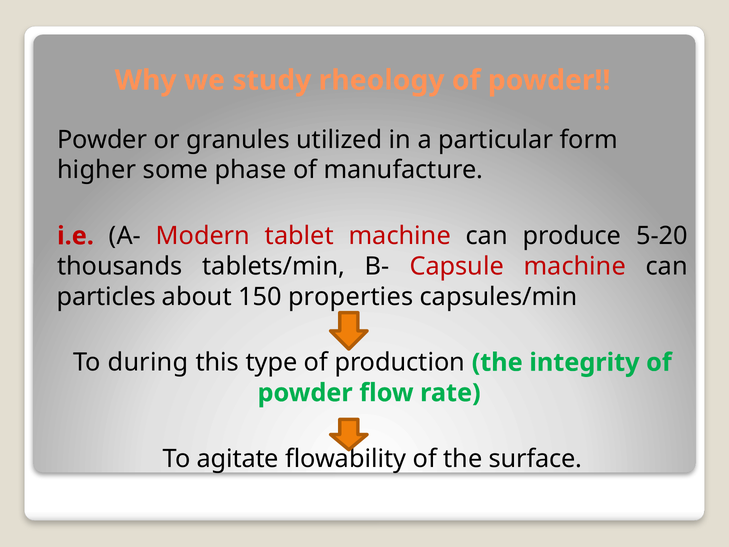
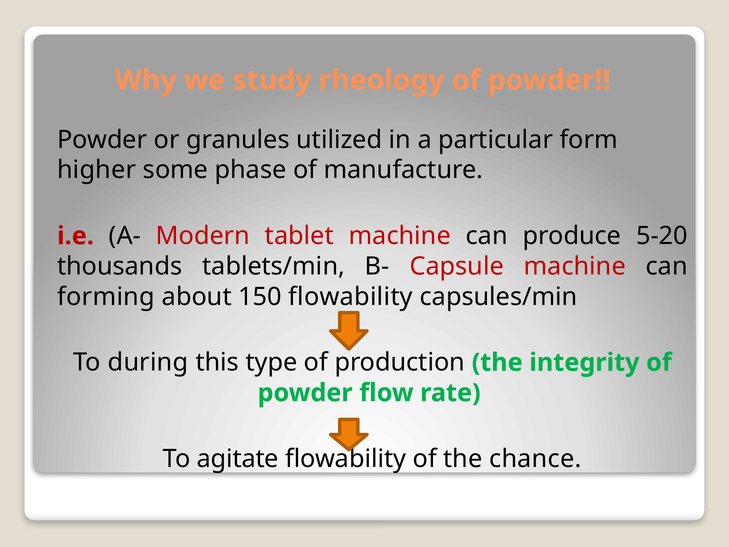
particles: particles -> forming (106, 297)
150 properties: properties -> flowability (351, 297)
surface: surface -> chance (535, 458)
